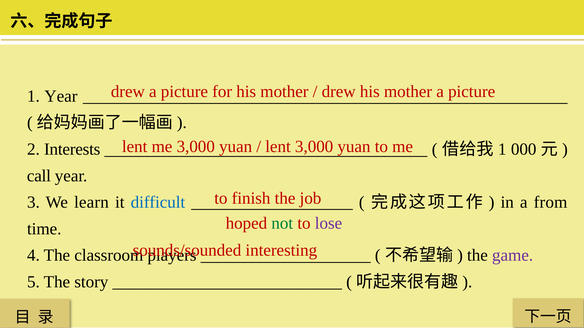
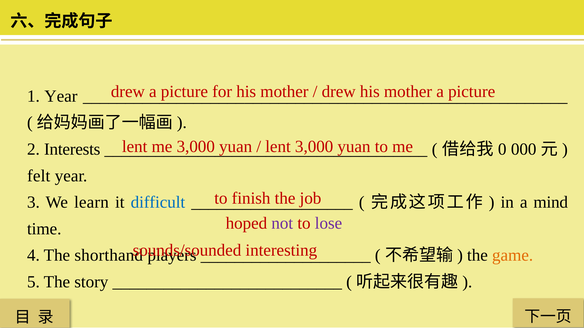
1: 1 -> 0 (502, 149)
call: call -> felt (39, 176)
from: from -> mind (551, 203)
not colour: green -> purple (282, 224)
classroom: classroom -> shorthand (109, 256)
game colour: purple -> orange (513, 256)
